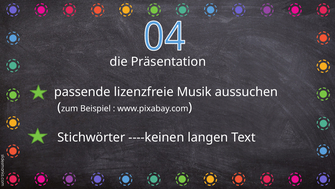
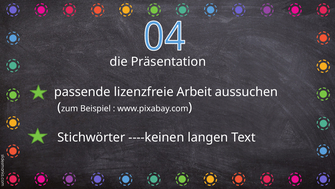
Musik: Musik -> Arbeit (194, 92)
